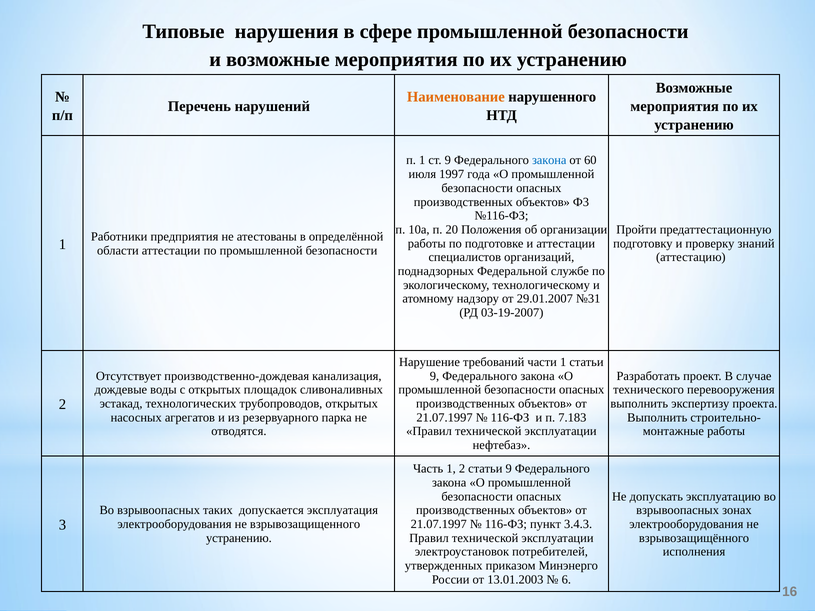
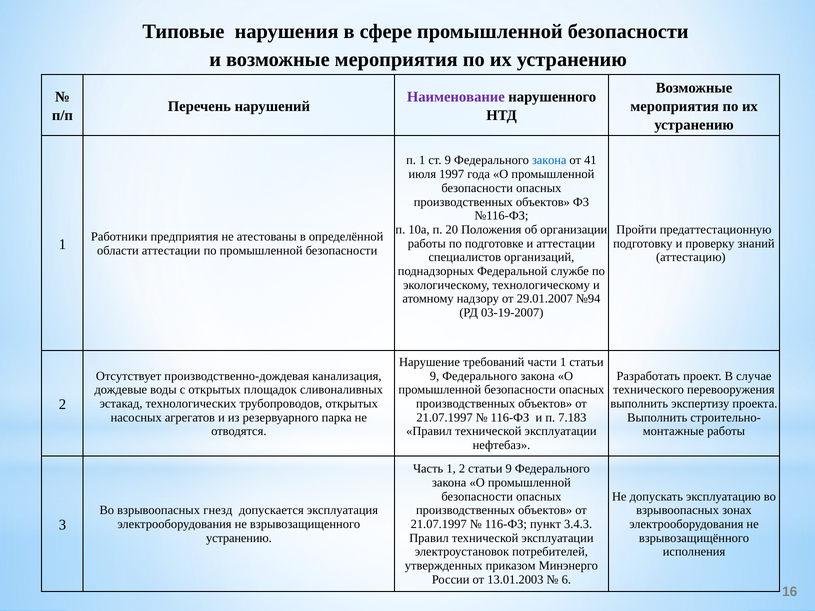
Наименование colour: orange -> purple (456, 97)
60: 60 -> 41 (590, 160)
№31: №31 -> №94 (588, 299)
таких: таких -> гнезд (218, 510)
